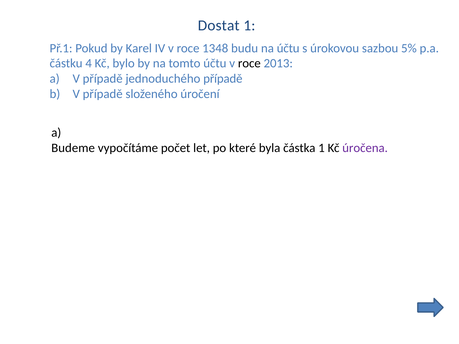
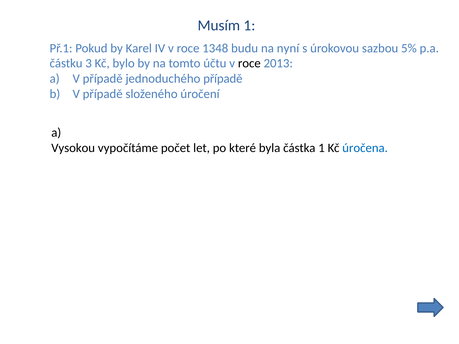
Dostat: Dostat -> Musím (219, 25)
na účtu: účtu -> nyní (288, 48)
4: 4 -> 3 (89, 63)
Budeme: Budeme -> Vysokou (73, 148)
úročena colour: purple -> blue (365, 148)
